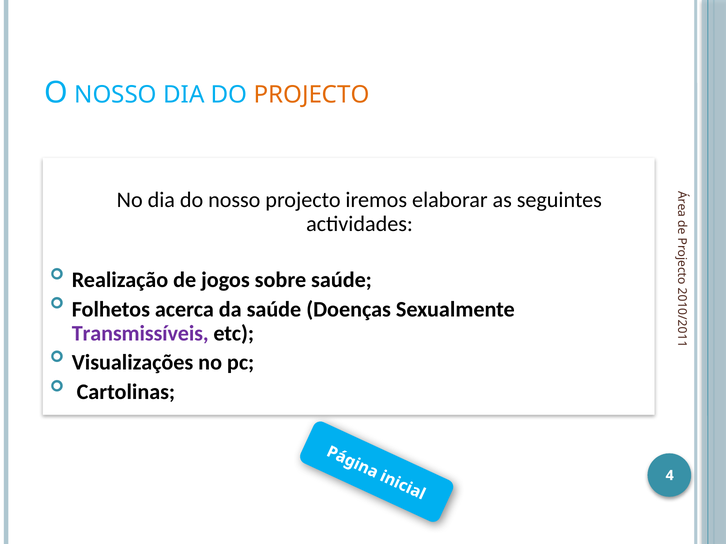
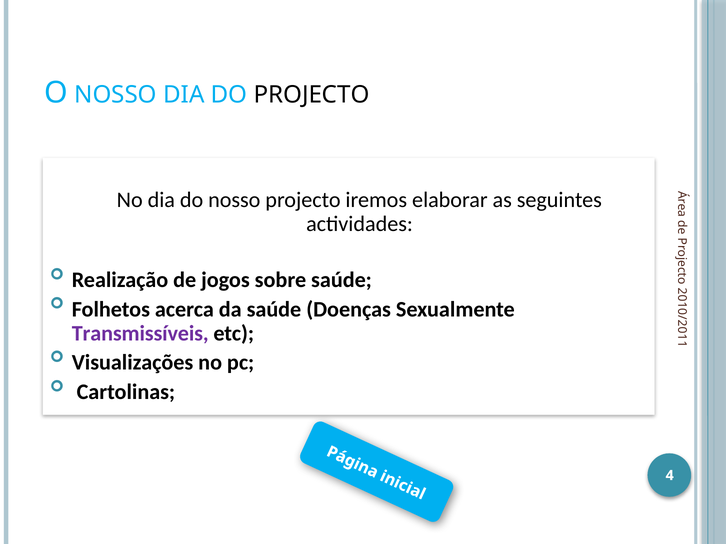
PROJECTO colour: orange -> black (312, 95)
